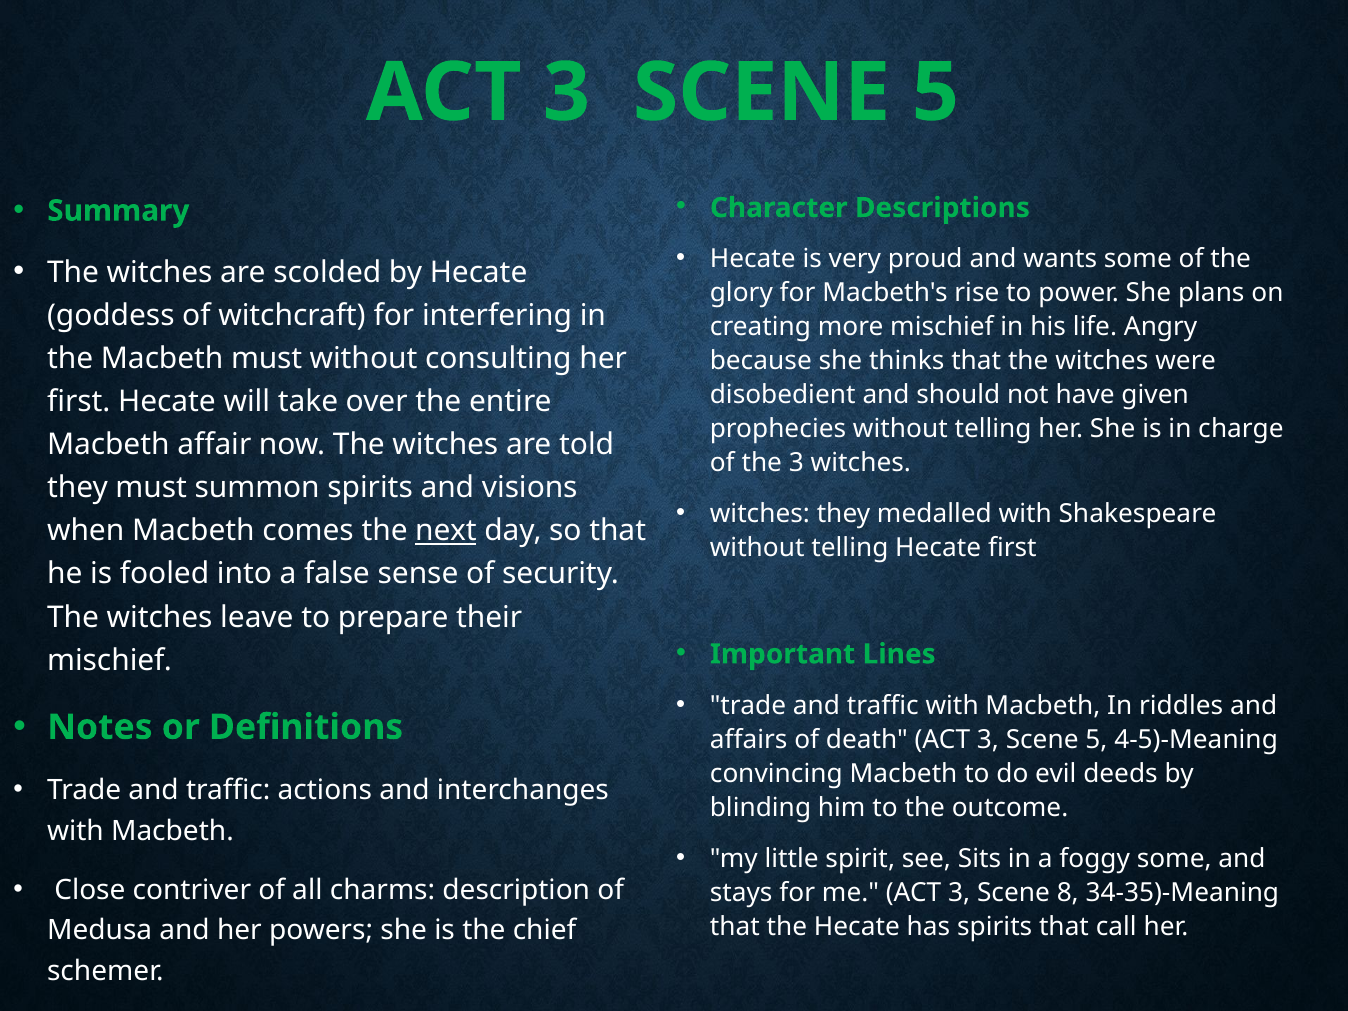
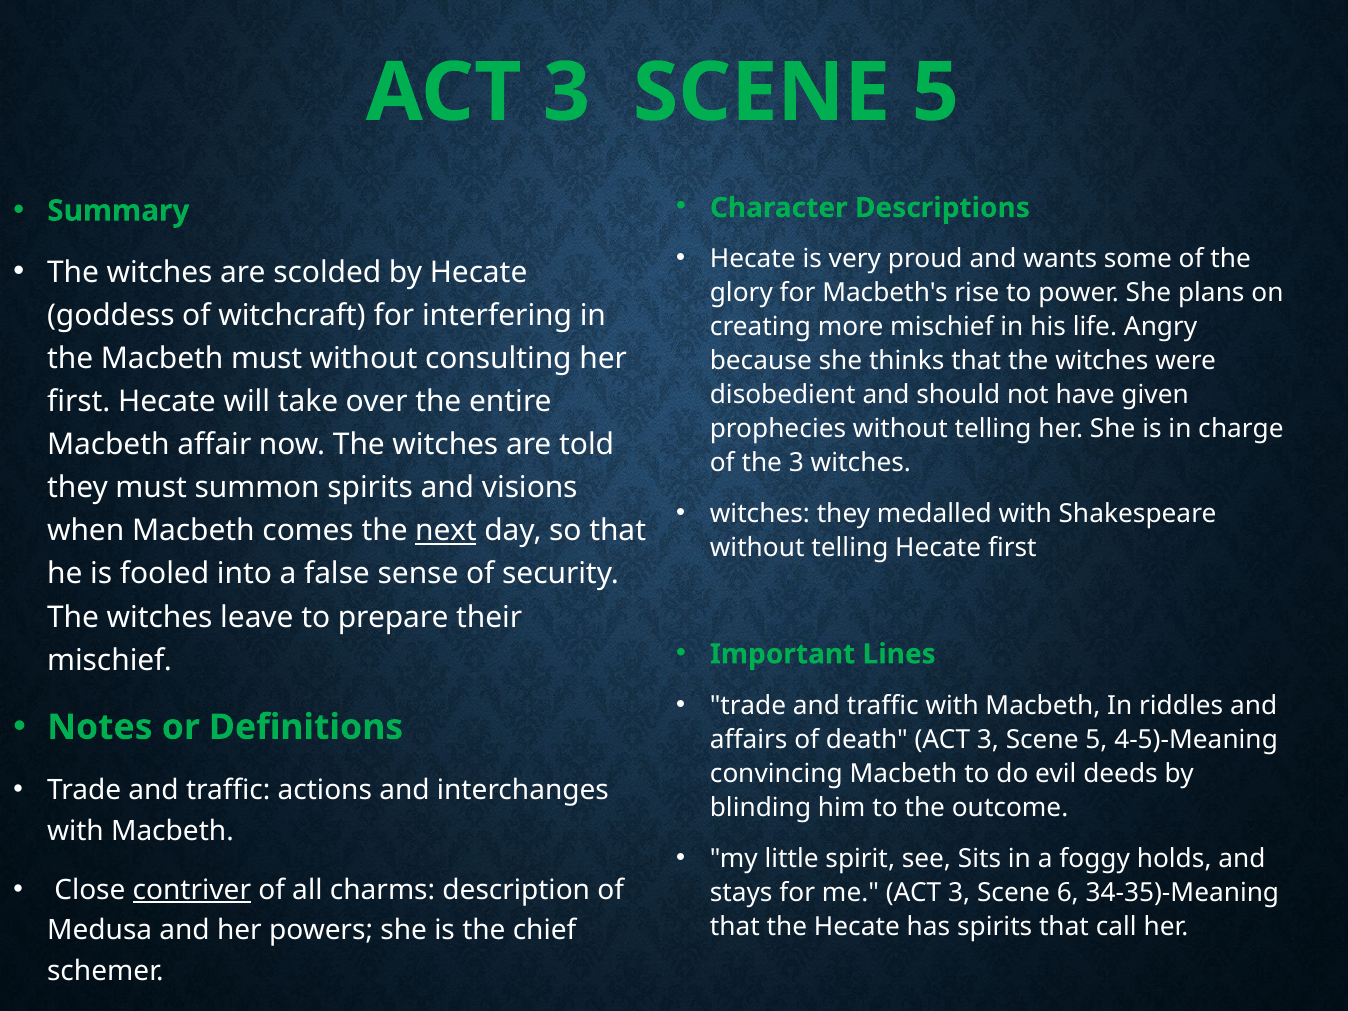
foggy some: some -> holds (1174, 859)
contriver underline: none -> present (192, 890)
8: 8 -> 6 (1068, 893)
